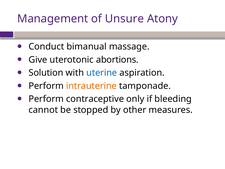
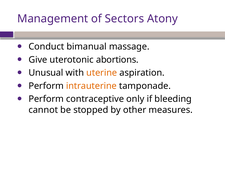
Unsure: Unsure -> Sectors (124, 19)
Solution: Solution -> Unusual (46, 73)
uterine colour: blue -> orange (102, 73)
